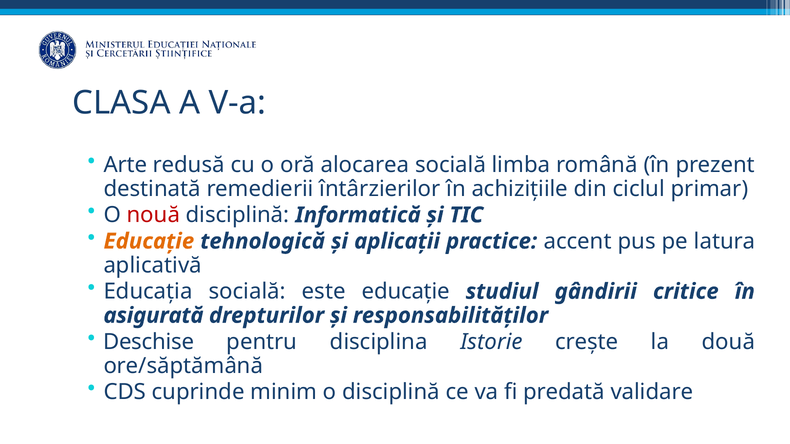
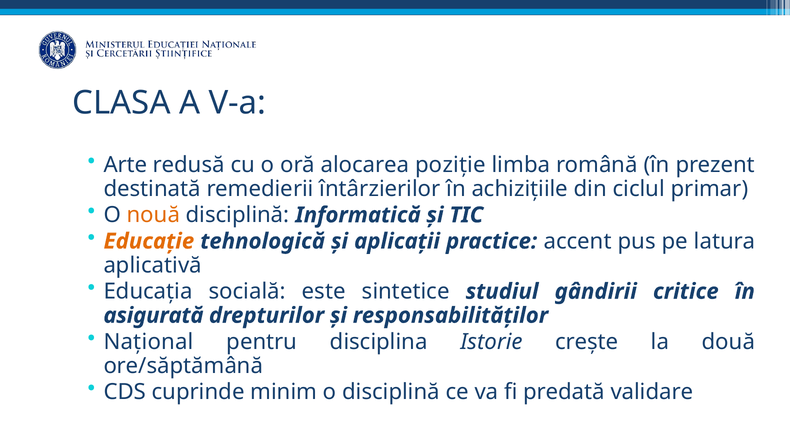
alocarea socială: socială -> poziție (450, 165)
nouă colour: red -> orange (153, 215)
este educație: educație -> sintetice (406, 292)
Deschise: Deschise -> Național (149, 342)
